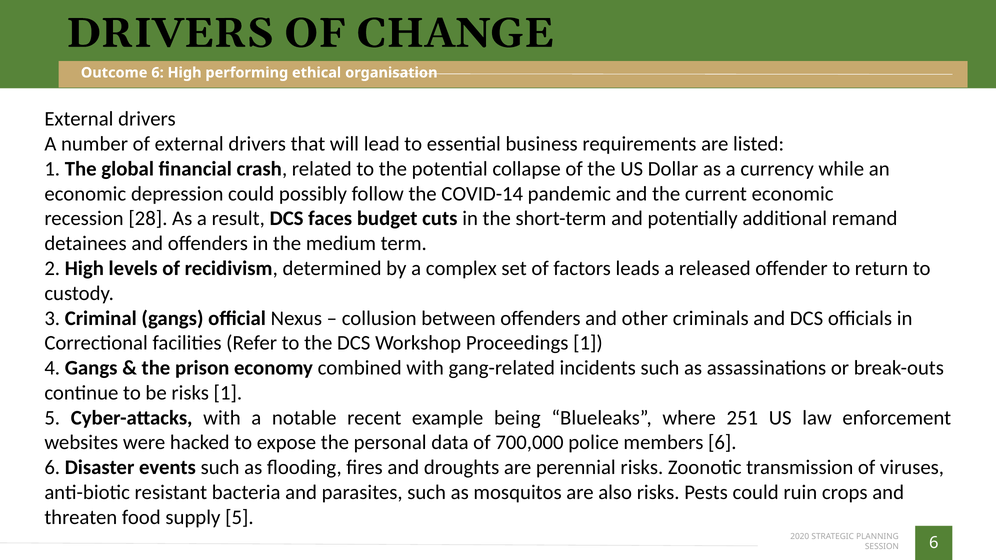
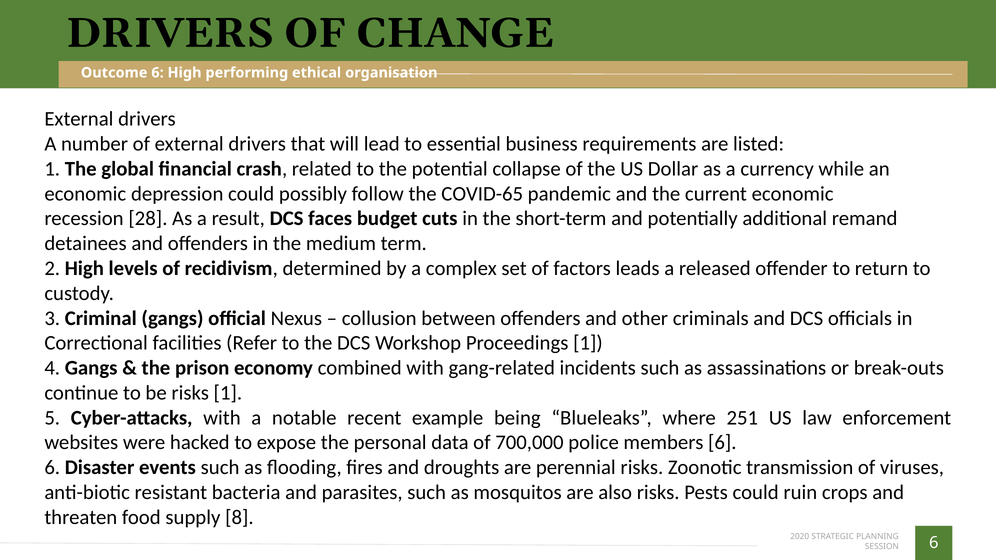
COVID-14: COVID-14 -> COVID-65 (482, 194)
supply 5: 5 -> 8 (239, 518)
